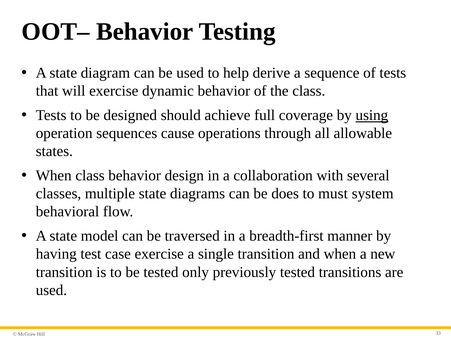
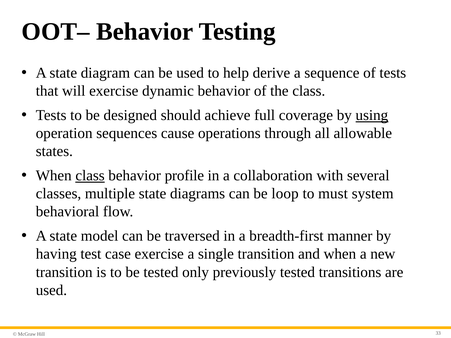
class underline: none -> present (90, 176)
design: design -> profile (184, 176)
does: does -> loop (285, 194)
